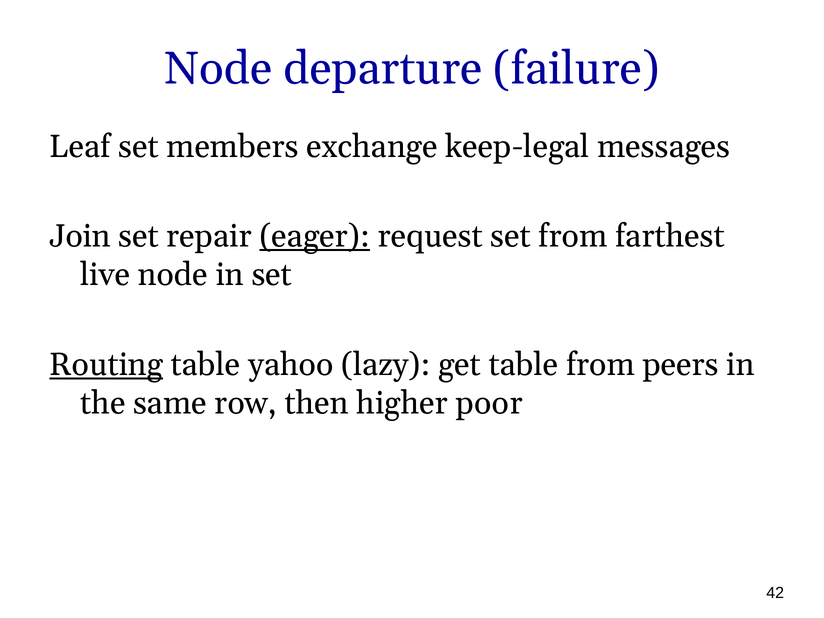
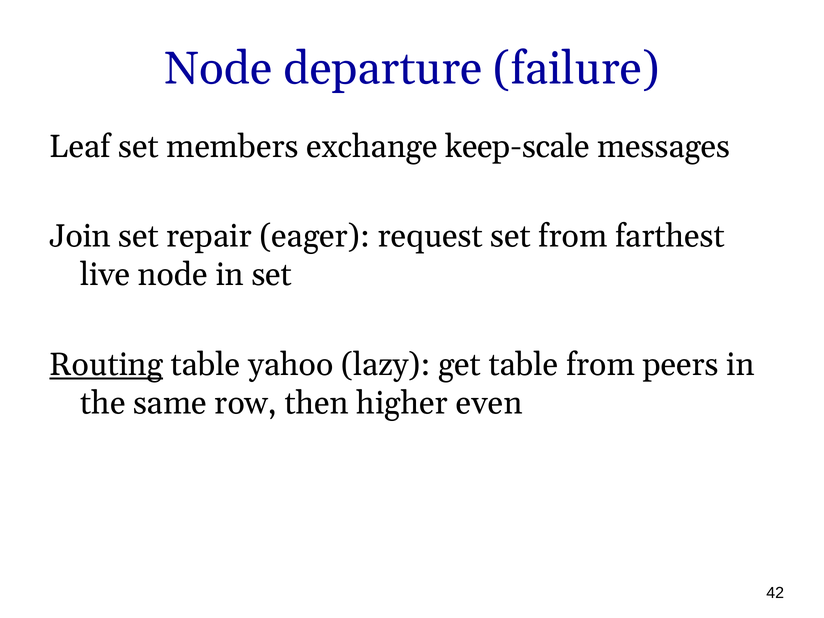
keep-legal: keep-legal -> keep-scale (518, 146)
eager underline: present -> none (315, 236)
poor: poor -> even (489, 403)
